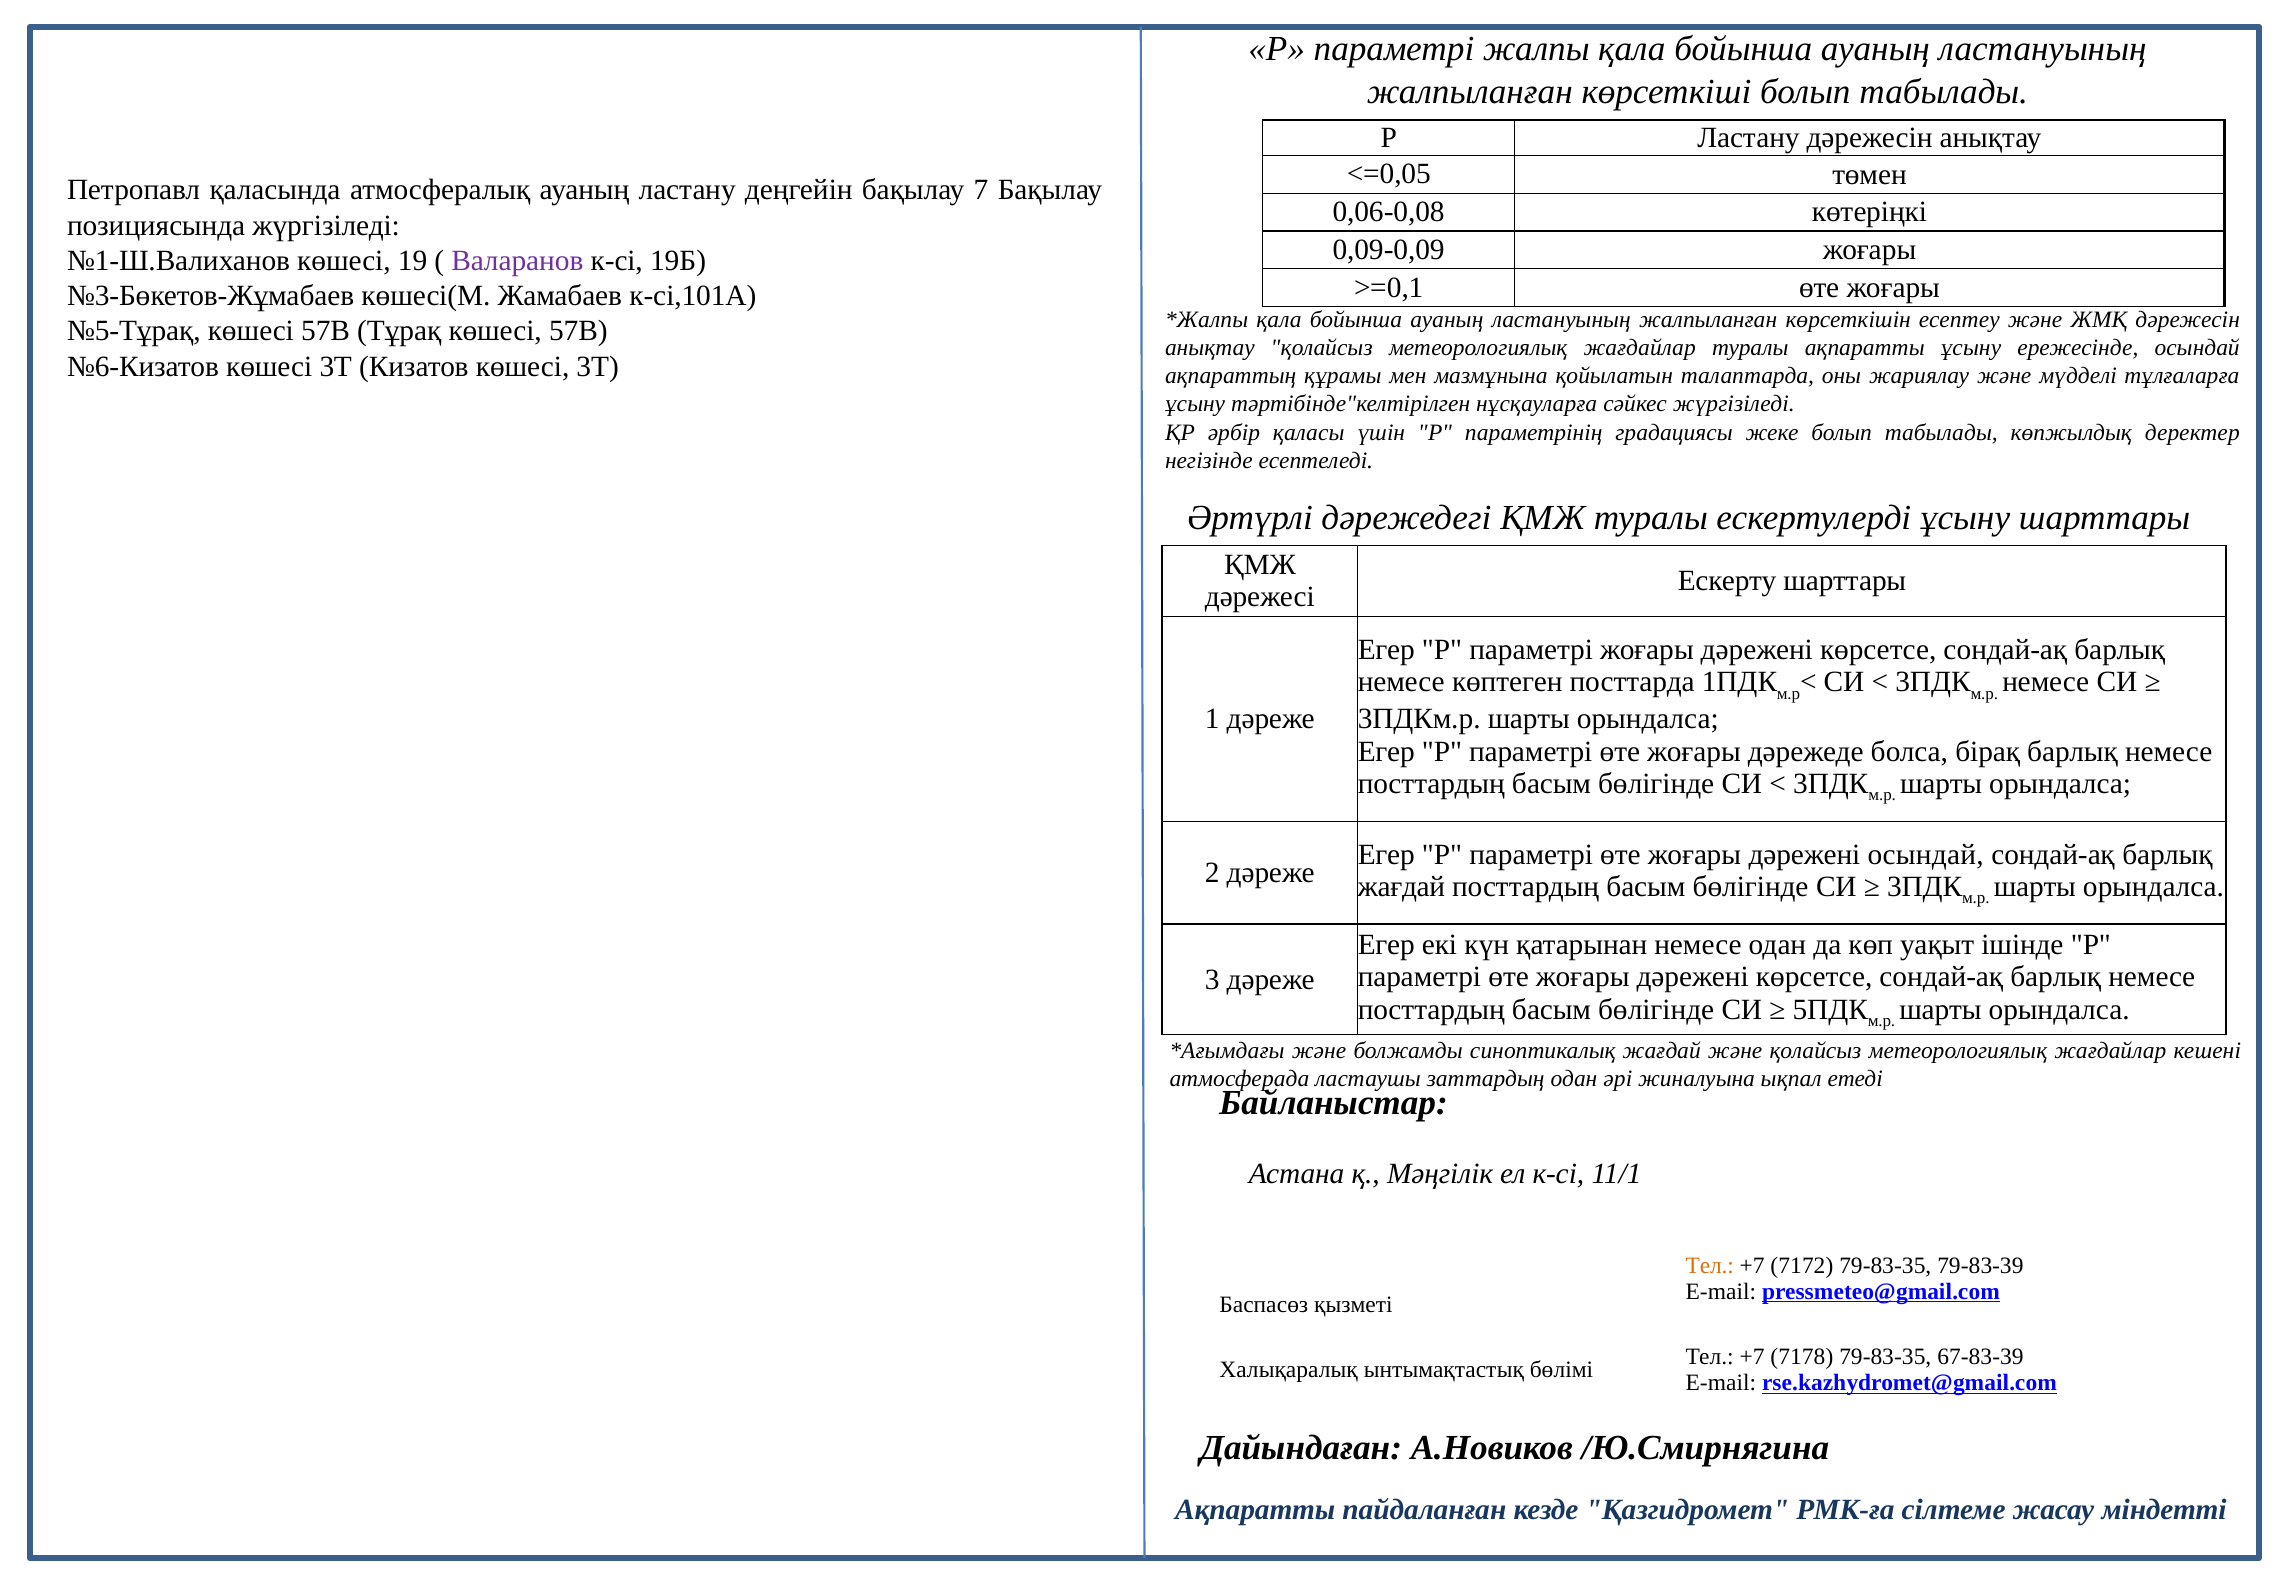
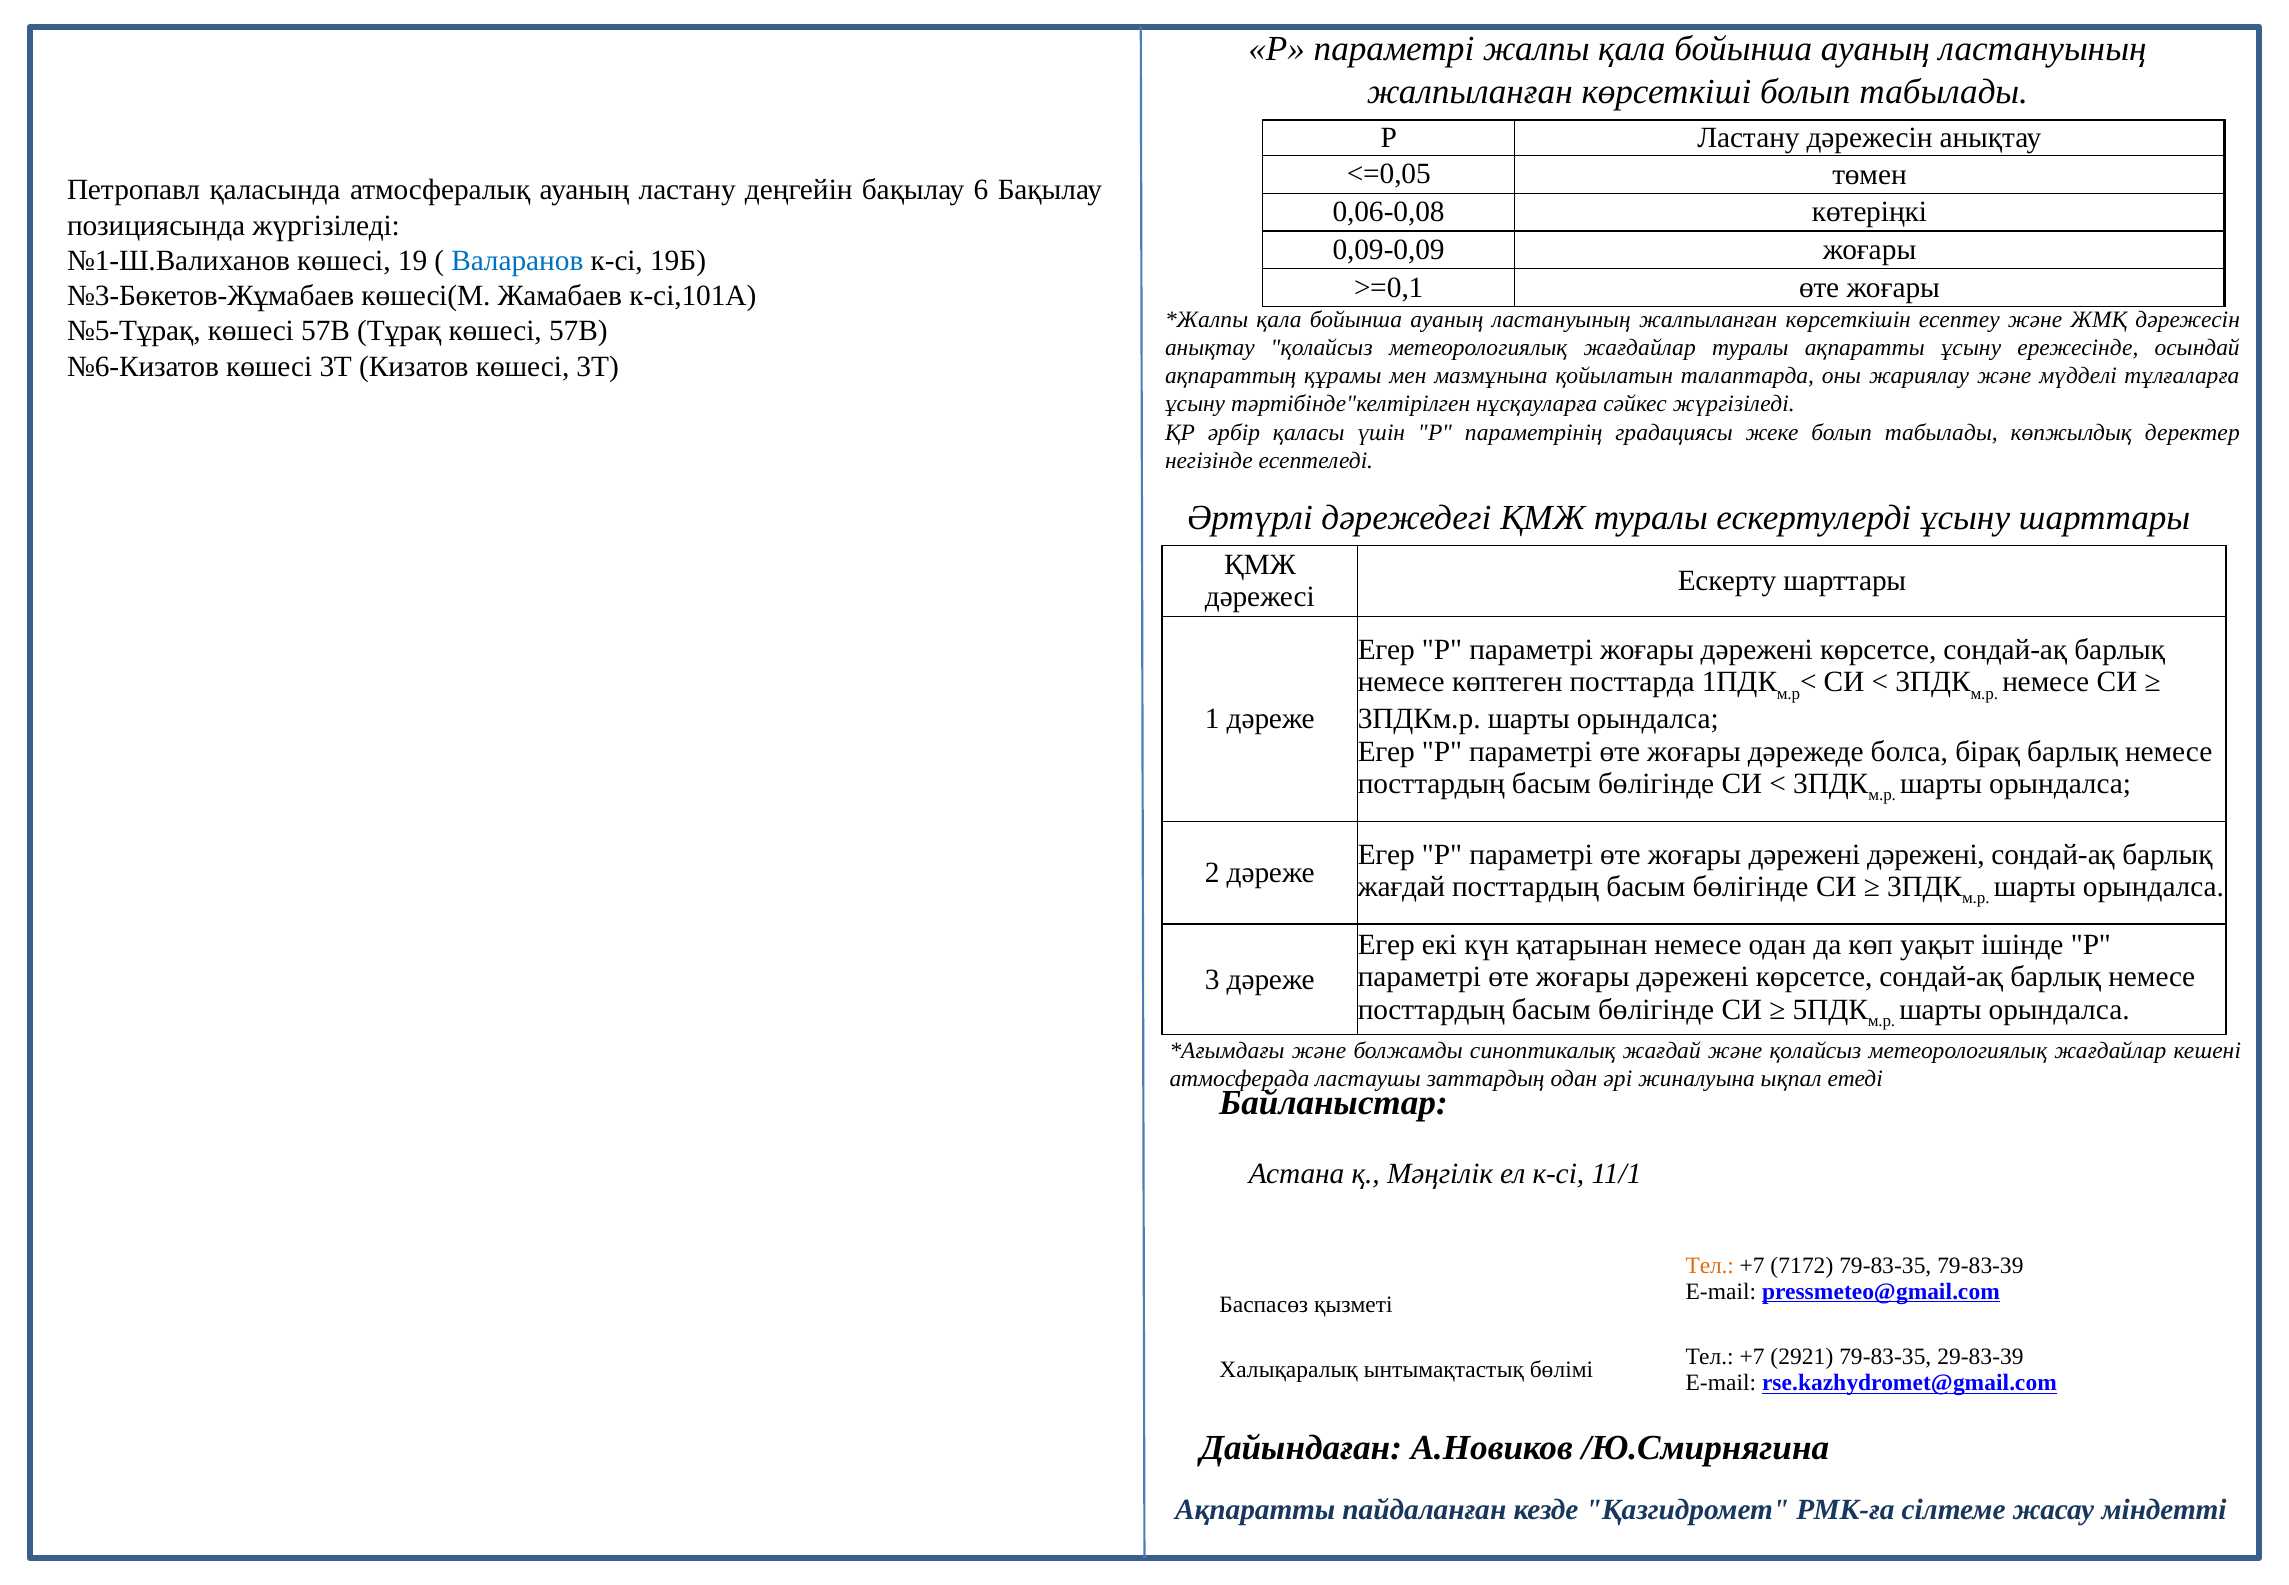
7: 7 -> 6 (981, 190)
Валаранов colour: purple -> blue (517, 261)
дәрежені осындай: осындай -> дәрежені (1926, 854)
7178: 7178 -> 2921 (1802, 1357)
67-83-39: 67-83-39 -> 29-83-39 (1980, 1357)
